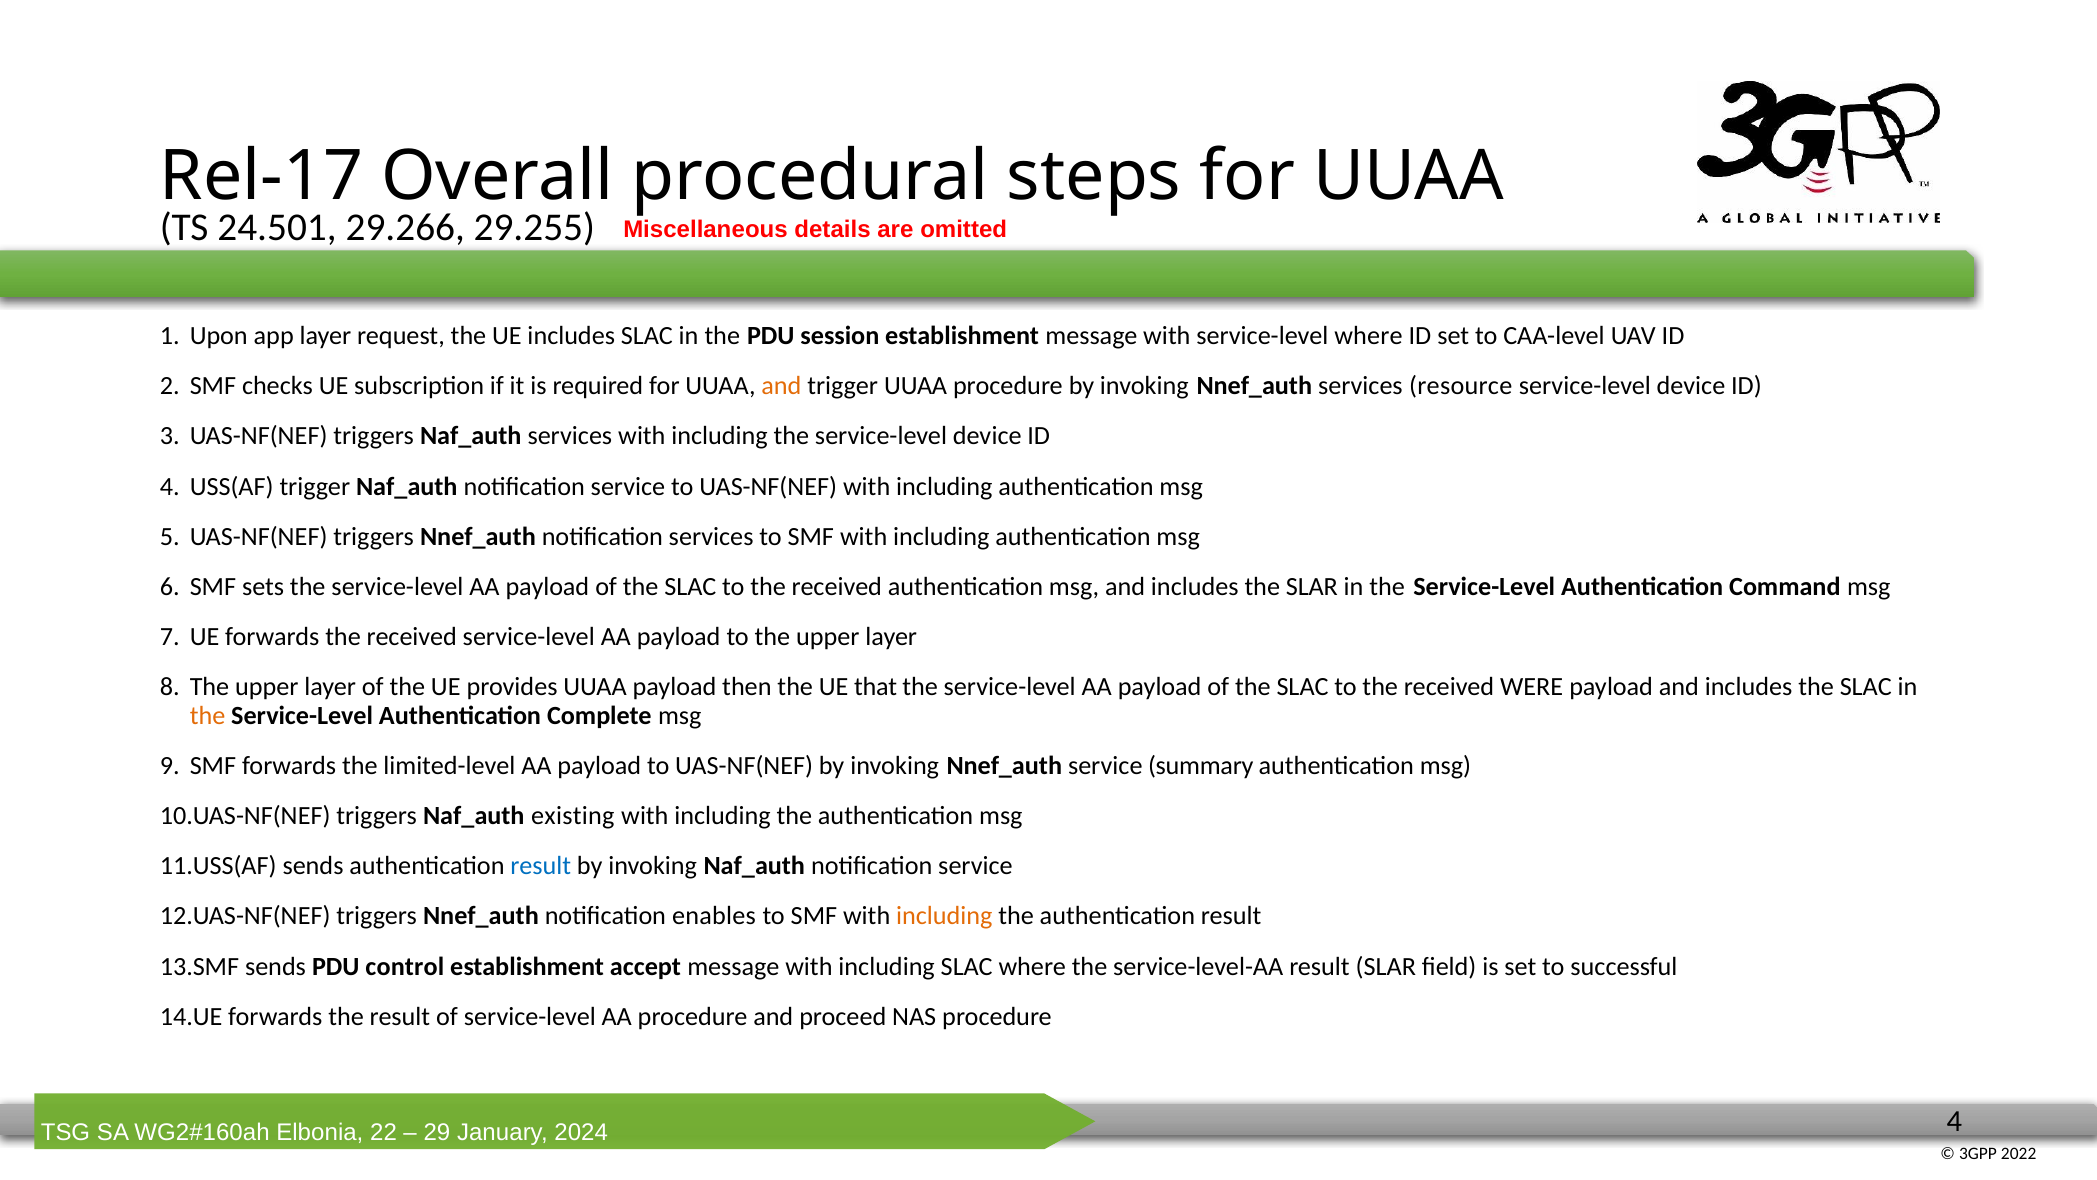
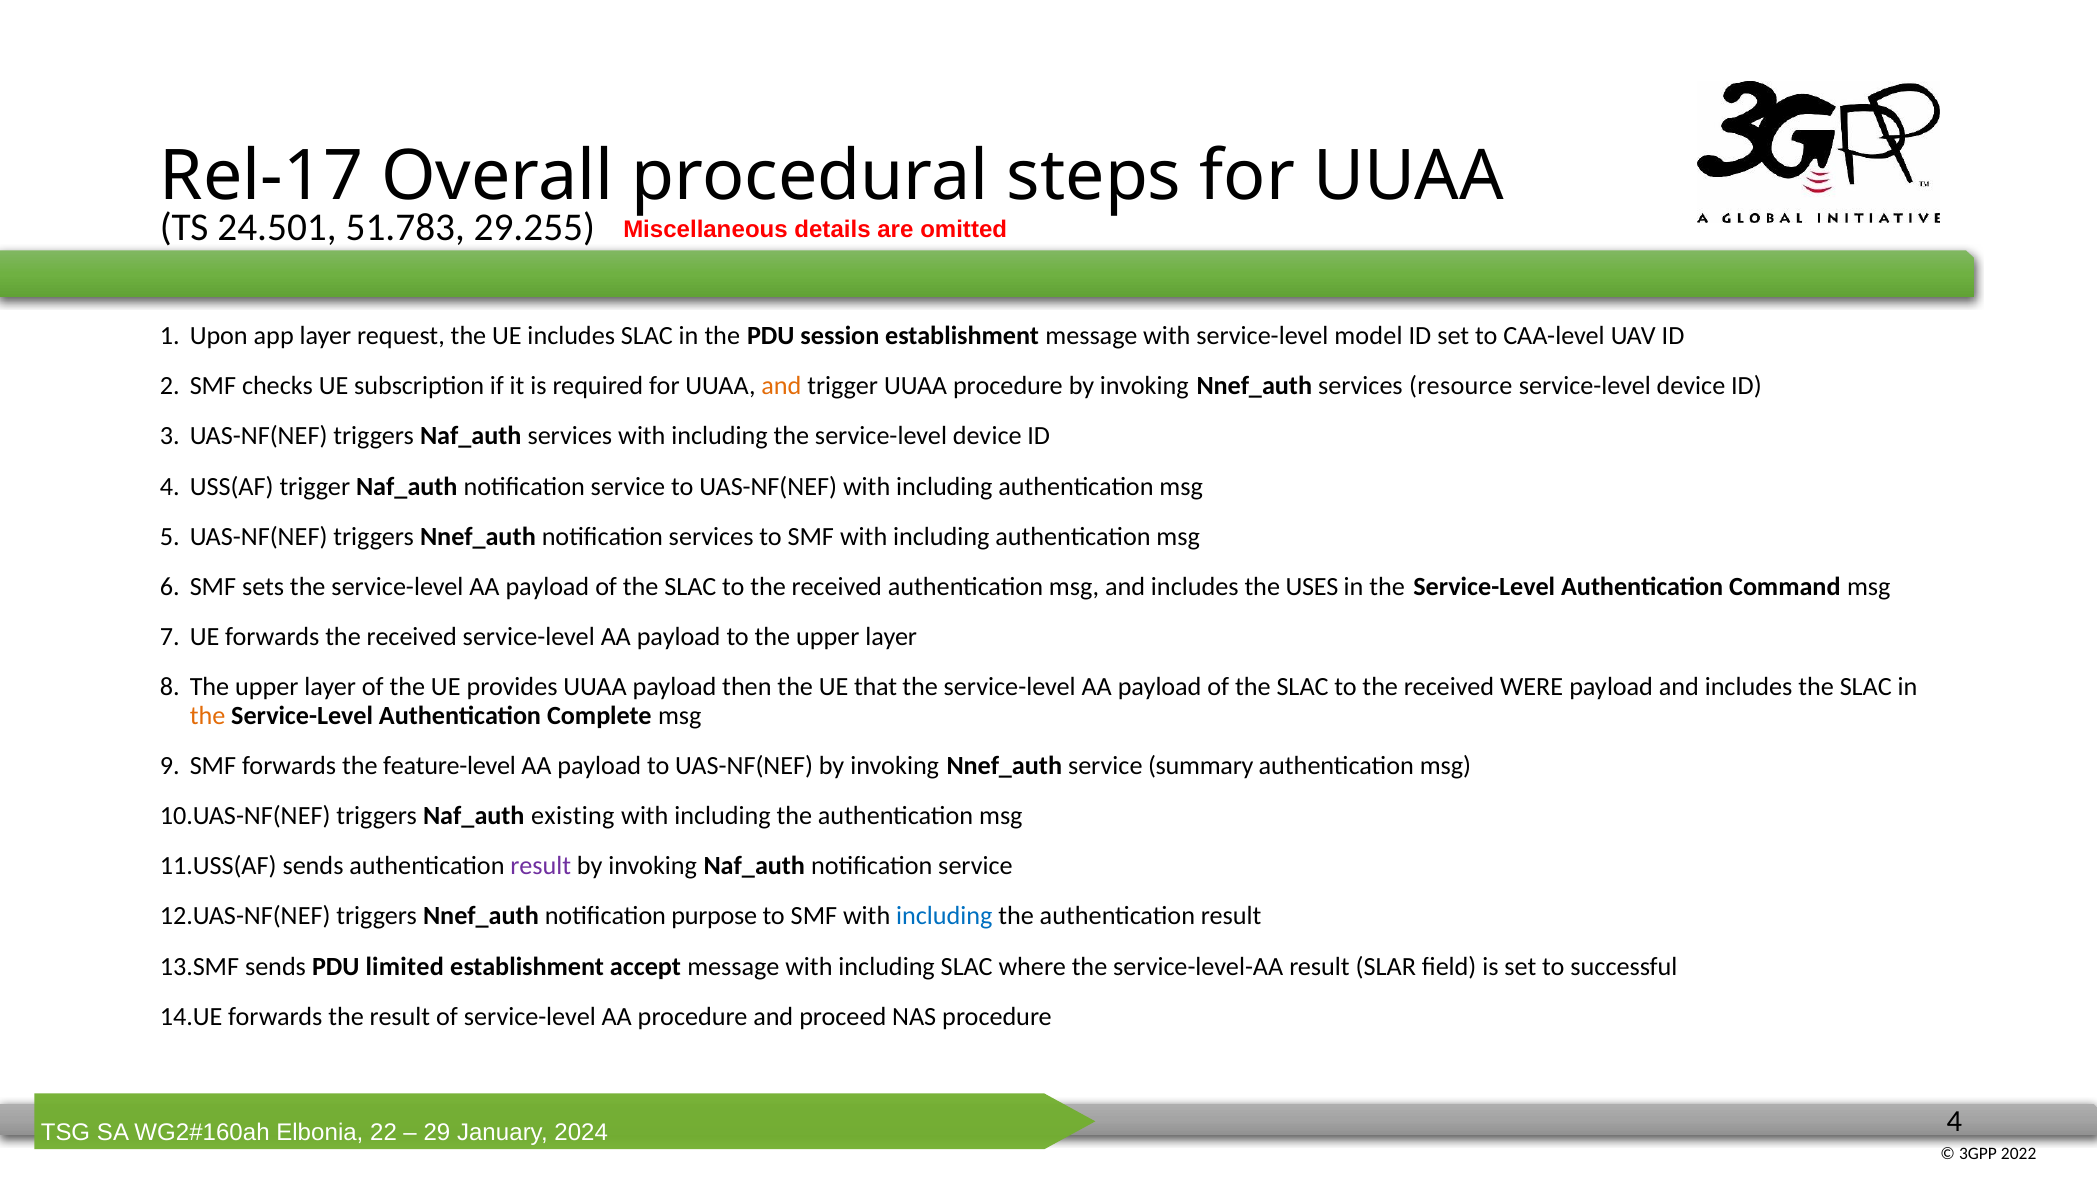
29.266: 29.266 -> 51.783 (405, 228)
service-level where: where -> model (1368, 336)
the SLAR: SLAR -> USES (1312, 587)
limited-level: limited-level -> feature-level (450, 765)
result colour: blue -> purple (541, 866)
enables: enables -> purpose (714, 916)
including colour: orange -> blue (944, 916)
control: control -> limited (405, 966)
